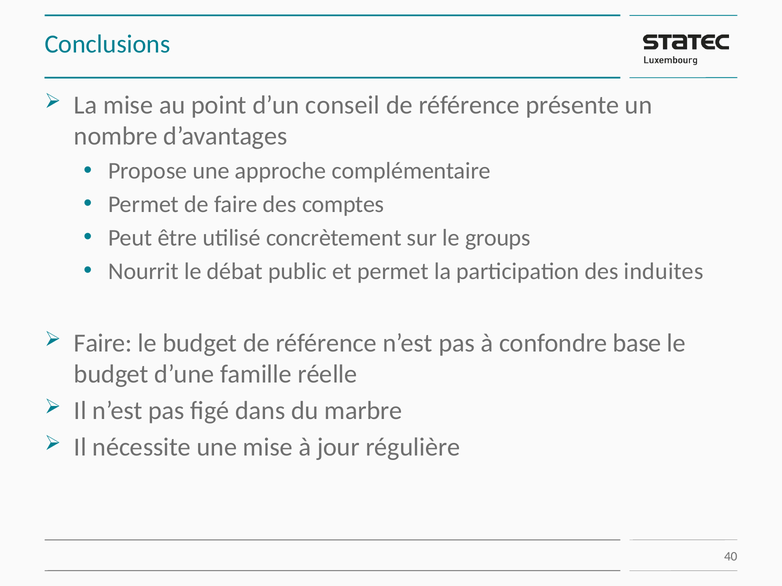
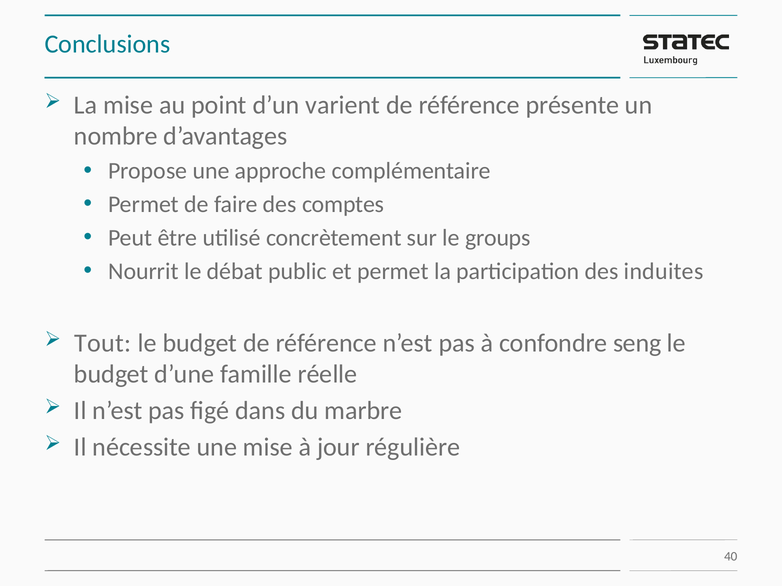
conseil: conseil -> varient (343, 105)
Faire: Faire -> Tout (103, 343)
base: base -> seng (637, 343)
